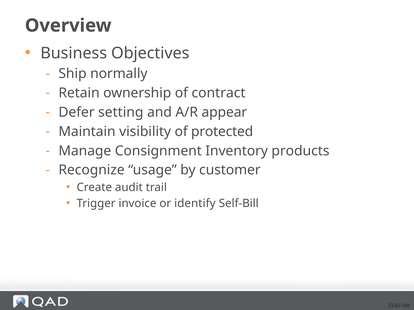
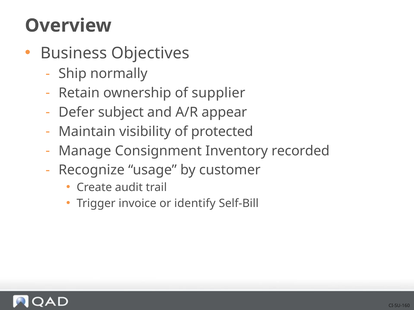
contract: contract -> supplier (218, 93)
setting: setting -> subject (121, 112)
products: products -> recorded (301, 151)
